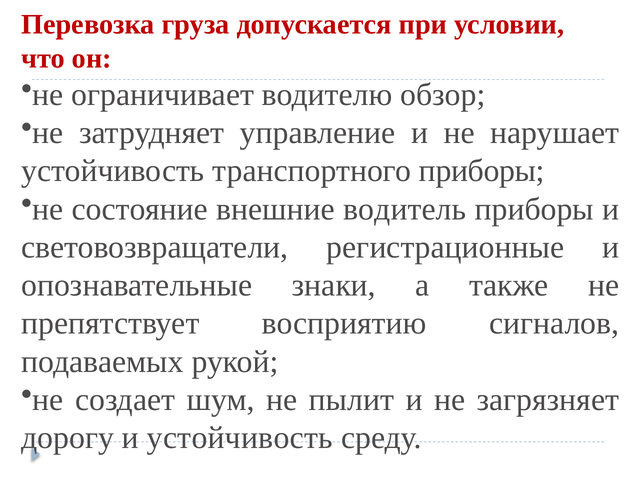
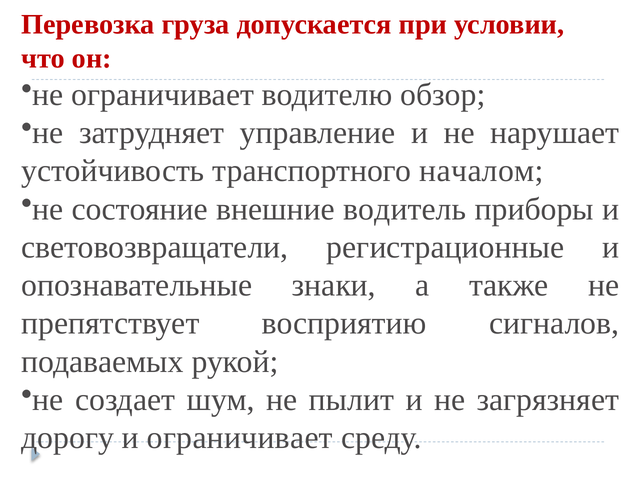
транспортного приборы: приборы -> началом (482, 171)
и устойчивость: устойчивость -> ограничивает (240, 438)
